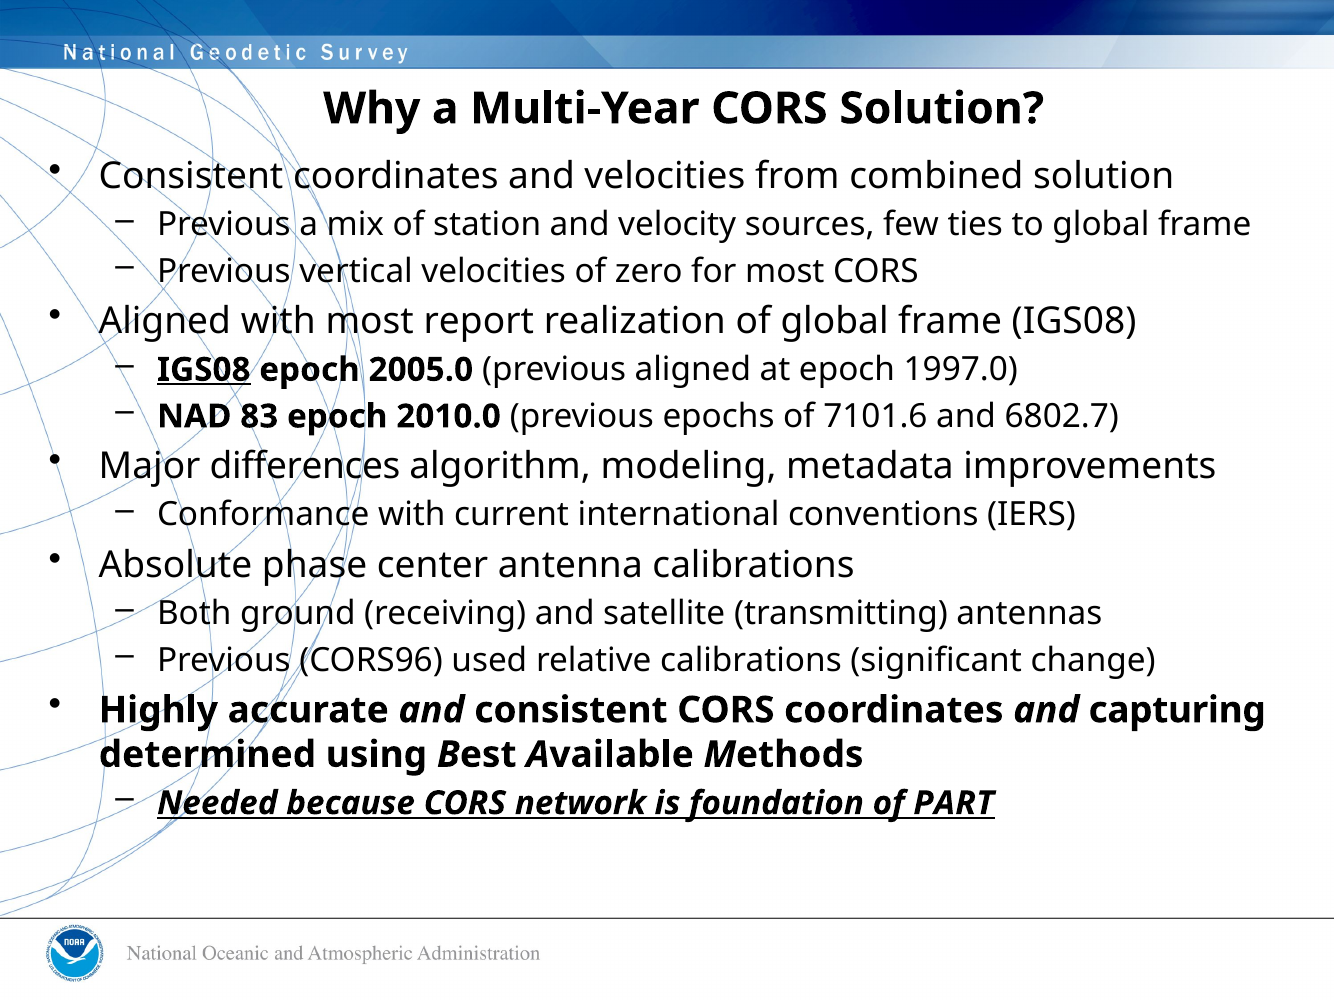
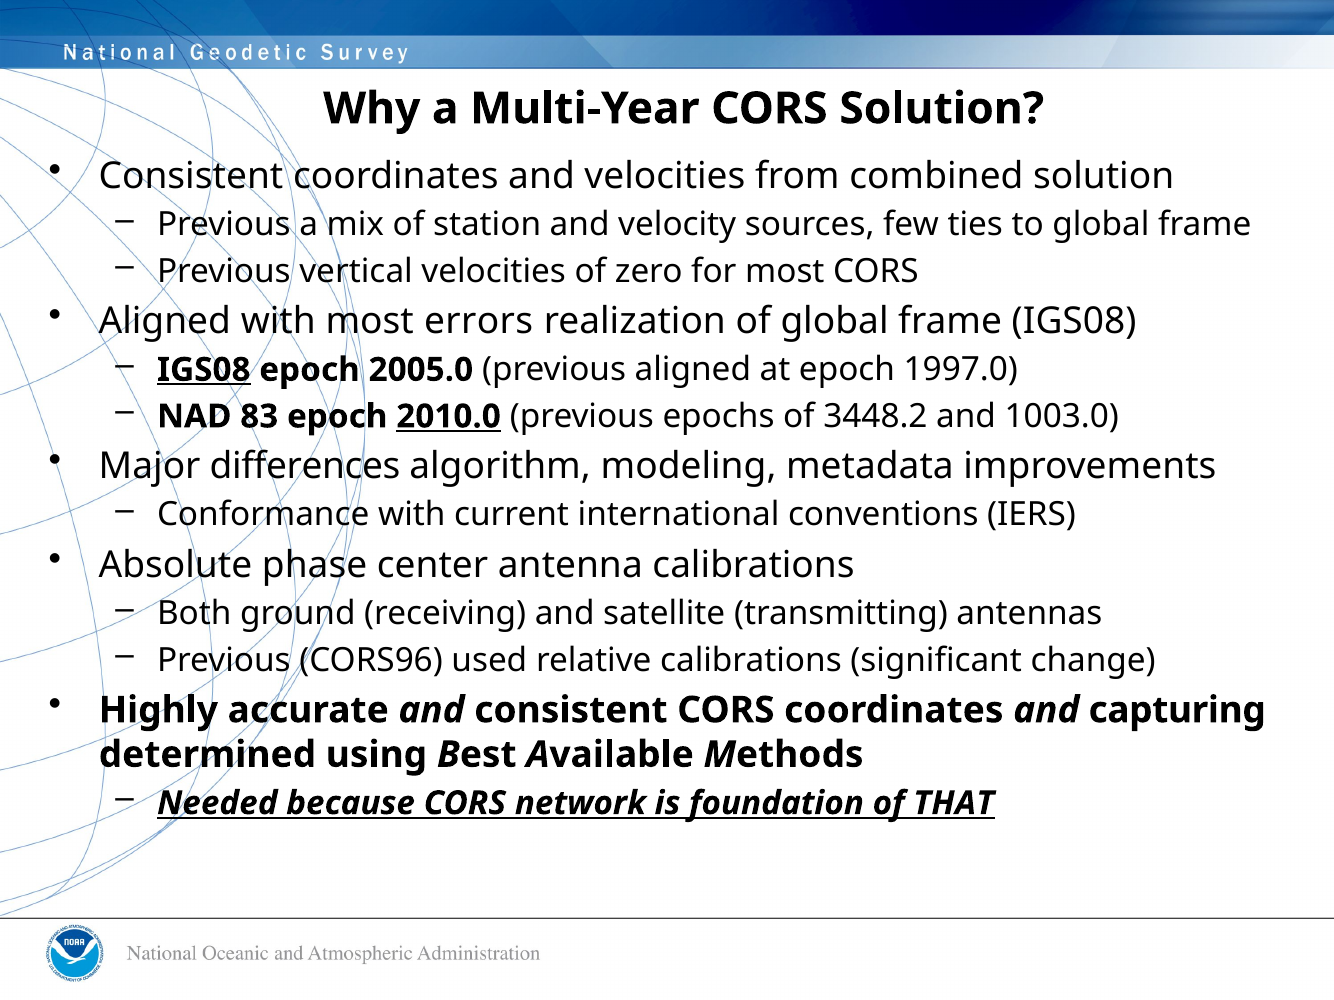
report: report -> errors (479, 321)
2010.0 underline: none -> present (449, 417)
7101.6: 7101.6 -> 3448.2 (875, 417)
6802.7: 6802.7 -> 1003.0 (1062, 417)
PART: PART -> THAT (954, 804)
